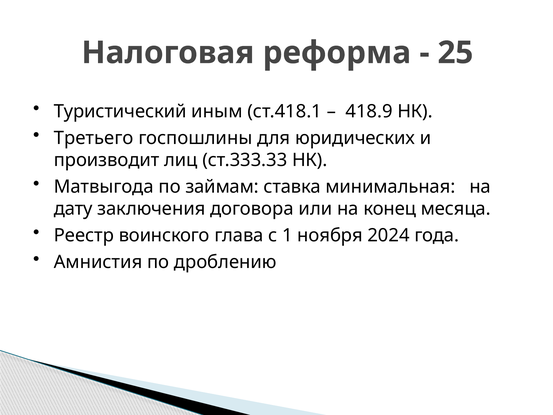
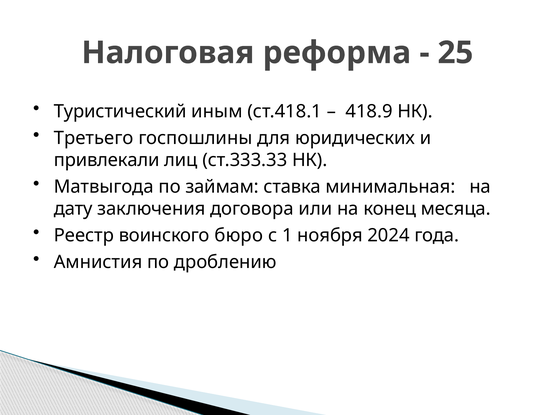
производит: производит -> привлекали (107, 160)
глава: глава -> бюро (239, 235)
